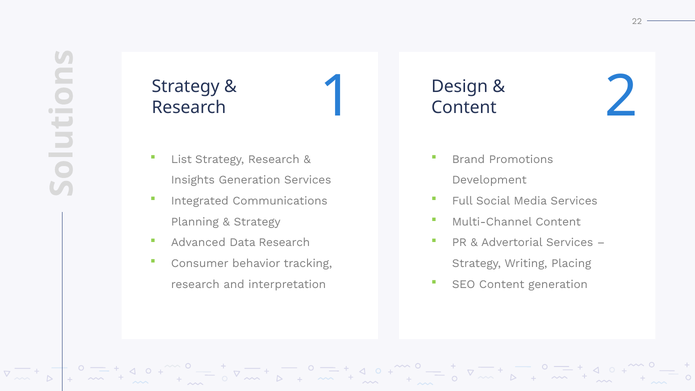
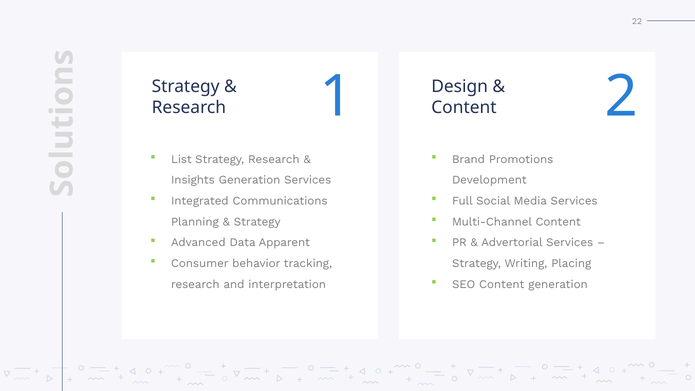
Data Research: Research -> Apparent (284, 243)
